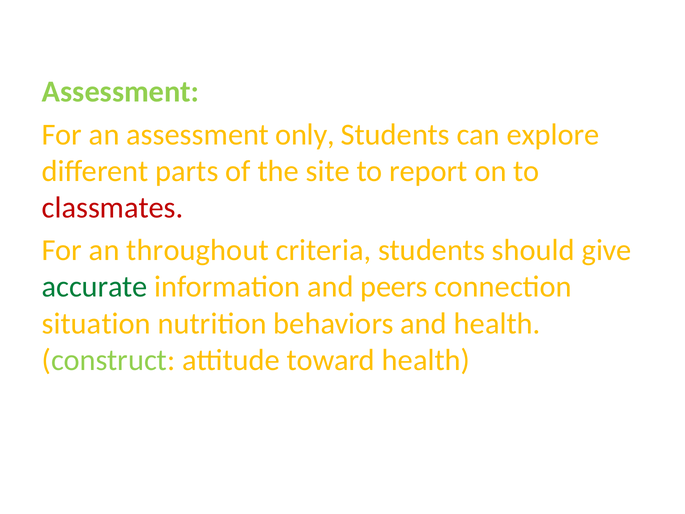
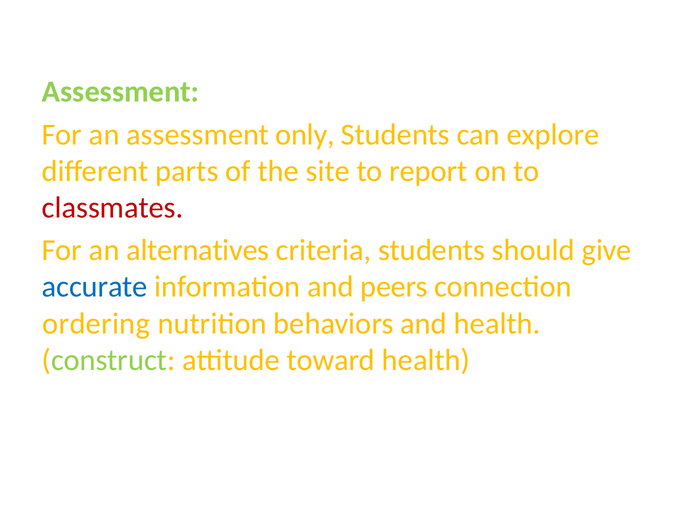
throughout: throughout -> alternatives (198, 250)
accurate colour: green -> blue (95, 287)
situation: situation -> ordering (96, 323)
